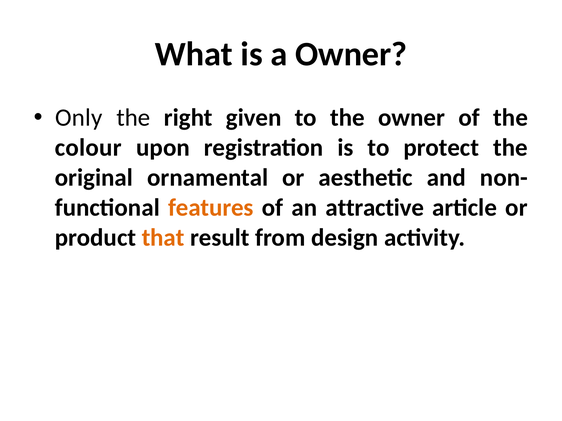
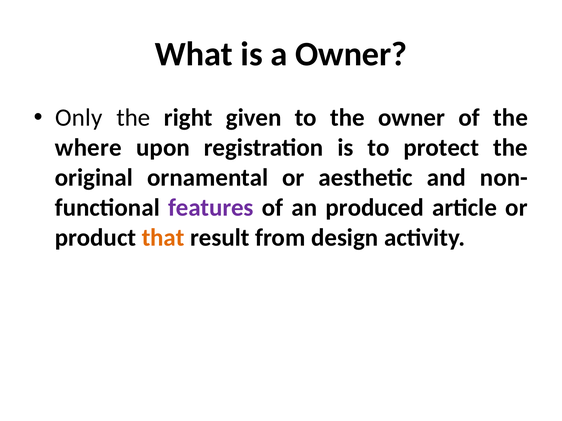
colour: colour -> where (88, 148)
features colour: orange -> purple (211, 208)
attractive: attractive -> produced (375, 208)
